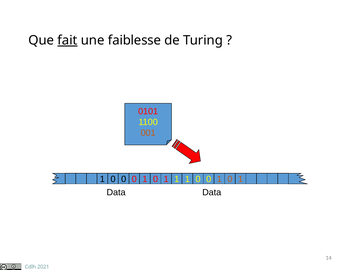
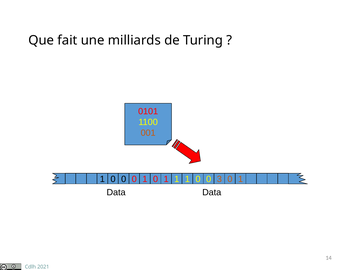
fait underline: present -> none (67, 40)
faiblesse: faiblesse -> milliards (134, 40)
1: 1 -> 3 (219, 179)
